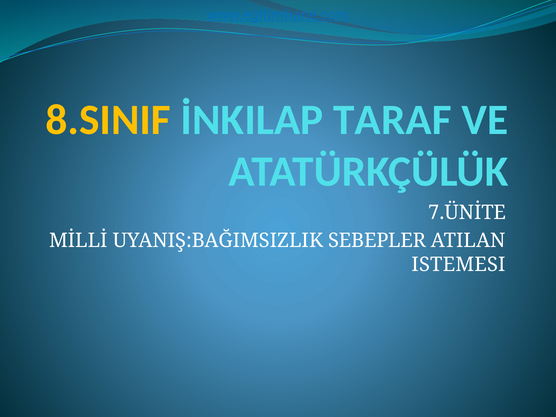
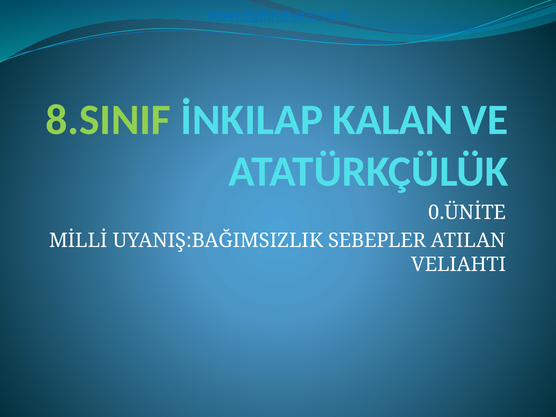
8.SINIF colour: yellow -> light green (108, 120)
TARAF: TARAF -> KALAN (393, 120)
7.ÜNİTE: 7.ÜNİTE -> 0.ÜNİTE (467, 212)
ISTEMESI: ISTEMESI -> VELIAHTI (459, 265)
